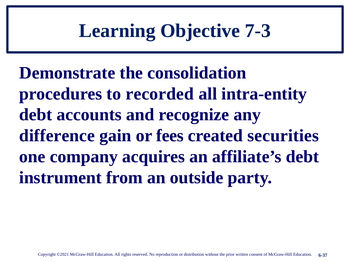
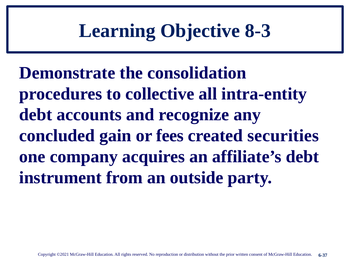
7-3: 7-3 -> 8-3 (258, 31)
recorded: recorded -> collective (160, 94)
difference: difference -> concluded (57, 136)
